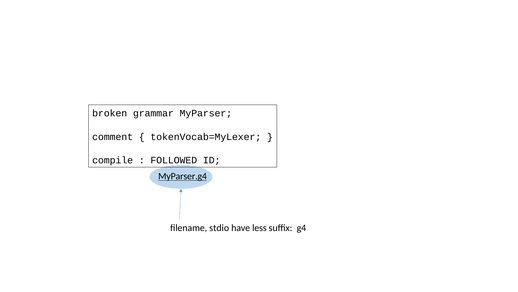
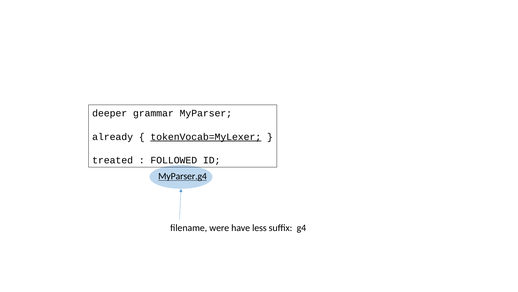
broken: broken -> deeper (110, 113)
comment: comment -> already (113, 137)
tokenVocab=MyLexer underline: none -> present (206, 137)
compile: compile -> treated (113, 160)
stdio: stdio -> were (219, 227)
